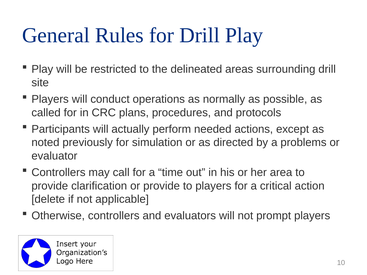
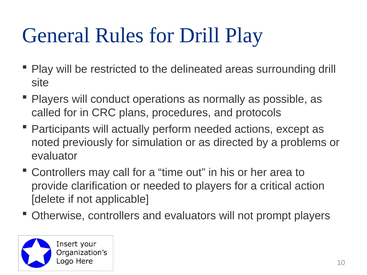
or provide: provide -> needed (162, 186)
